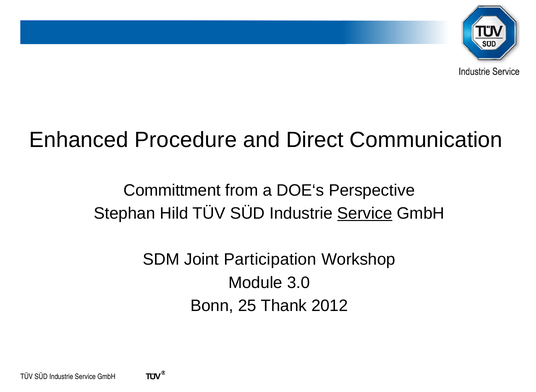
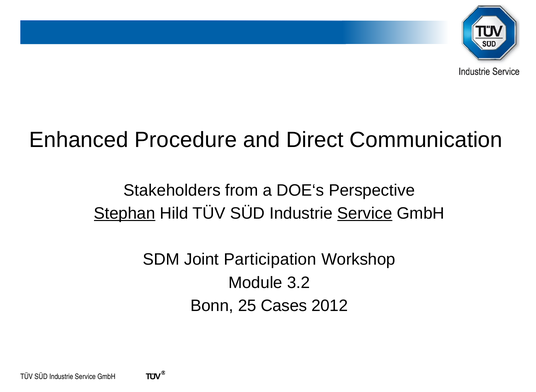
Committment: Committment -> Stakeholders (172, 190)
Stephan underline: none -> present (125, 213)
3.0: 3.0 -> 3.2 (299, 282)
Thank: Thank -> Cases (284, 305)
